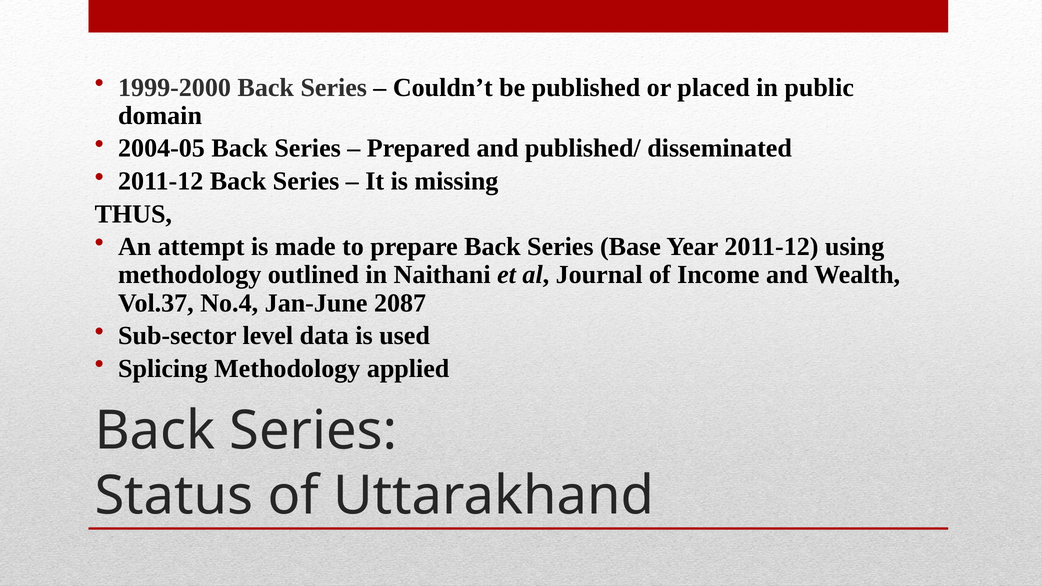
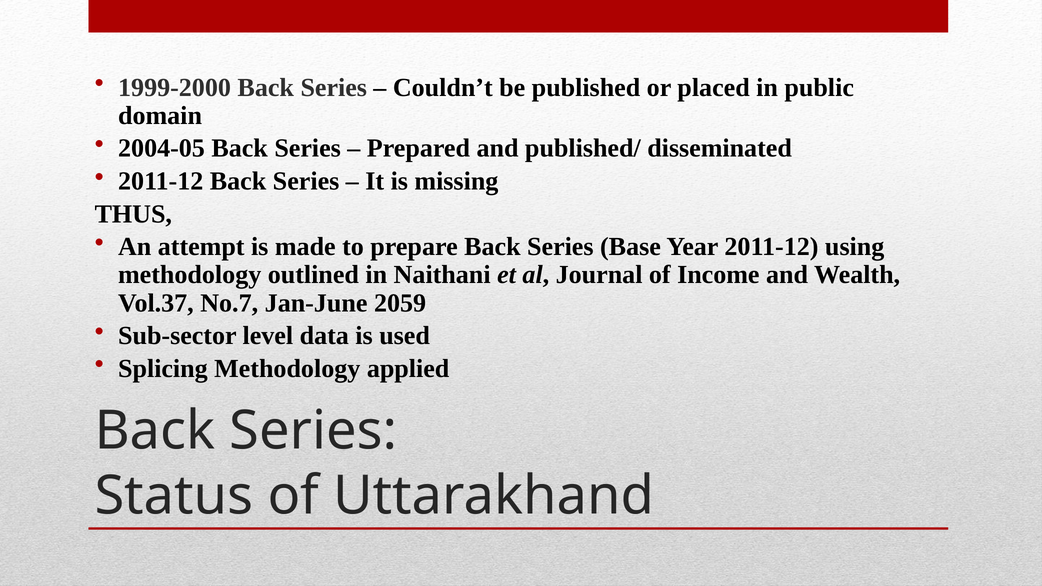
No.4: No.4 -> No.7 (229, 303)
2087: 2087 -> 2059 (400, 303)
